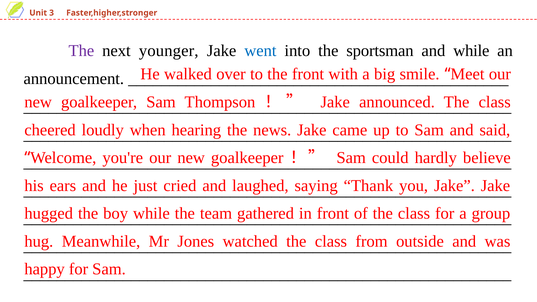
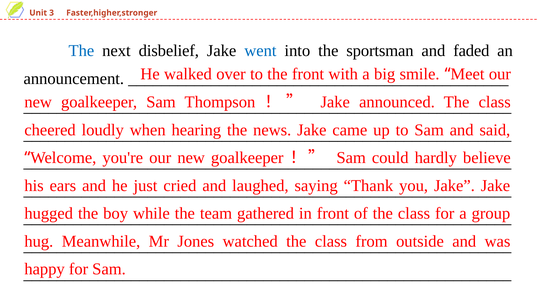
The colour: purple -> blue (81, 51)
younger: younger -> disbelief (169, 51)
and while: while -> faded (471, 51)
